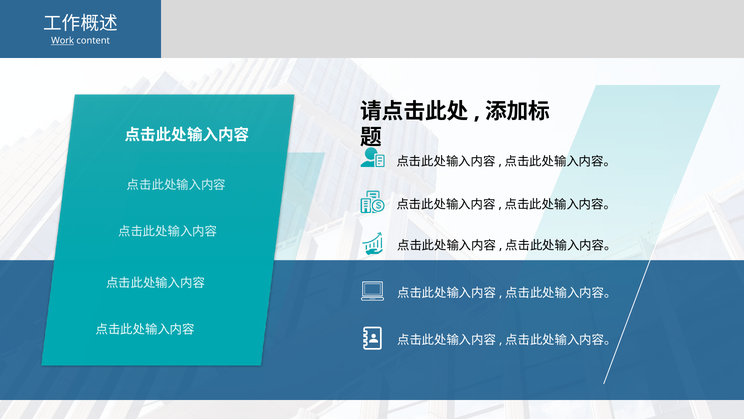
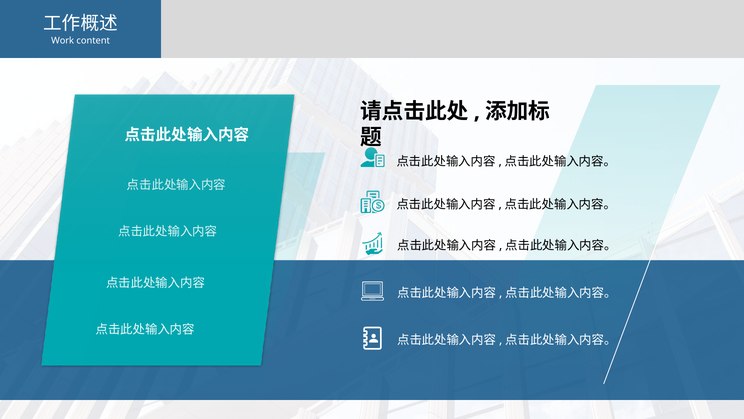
Work underline: present -> none (63, 41)
